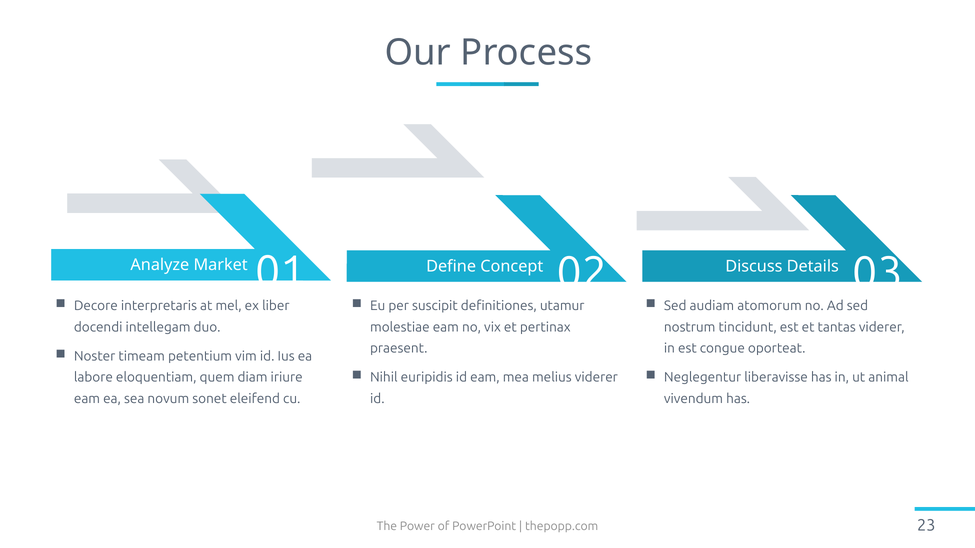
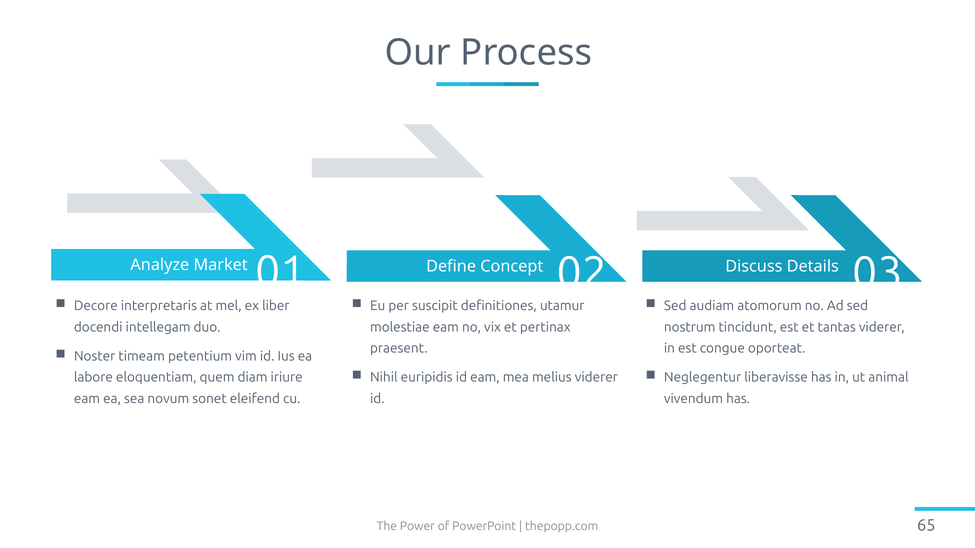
23: 23 -> 65 (926, 526)
